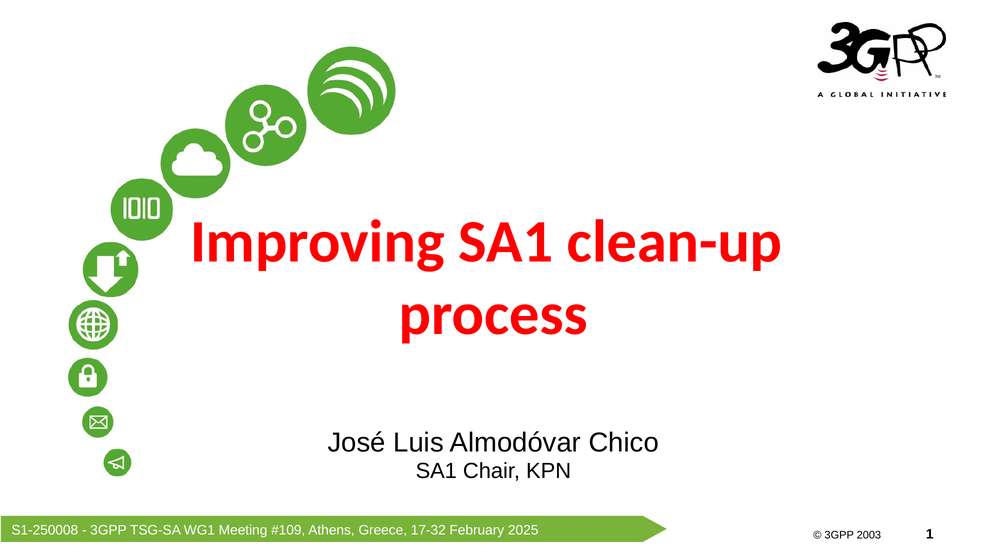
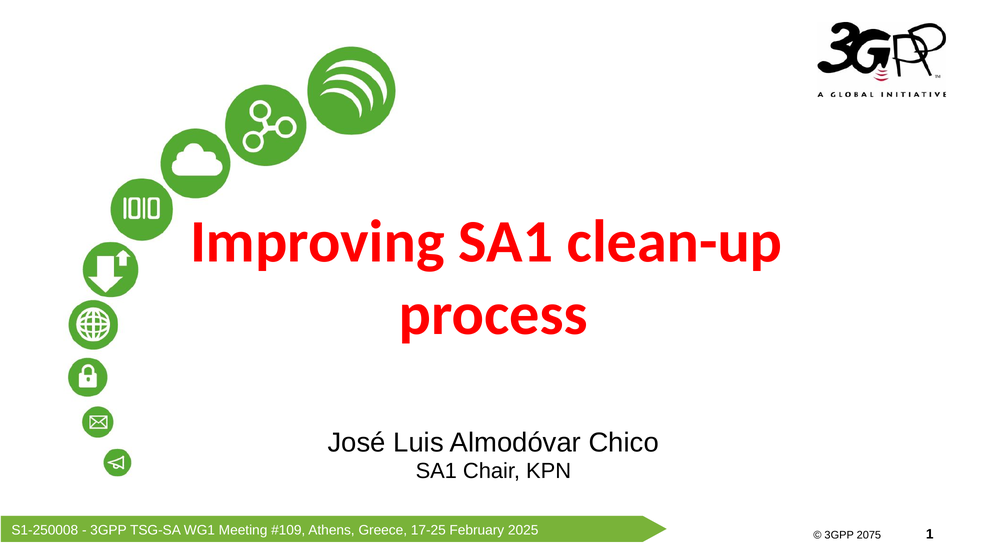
17-32: 17-32 -> 17-25 (428, 530)
2003: 2003 -> 2075 (869, 535)
